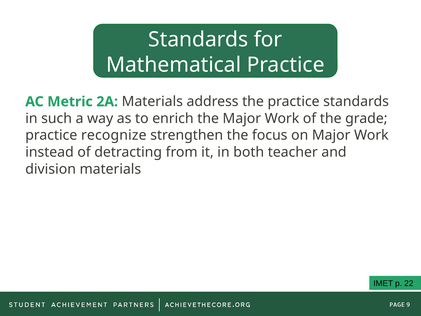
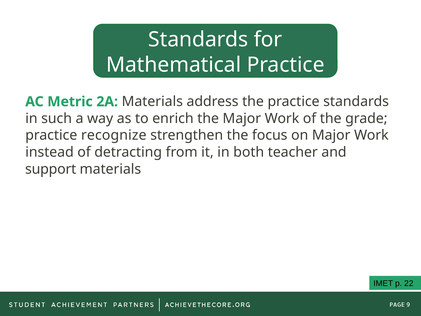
division: division -> support (51, 169)
